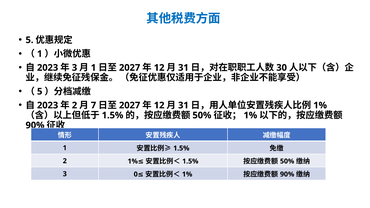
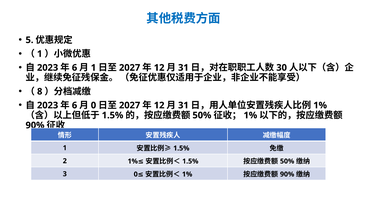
3: 3 -> 6 (75, 68)
5: 5 -> 8 (40, 92)
2: 2 -> 6 (75, 105)
7: 7 -> 0 (93, 105)
